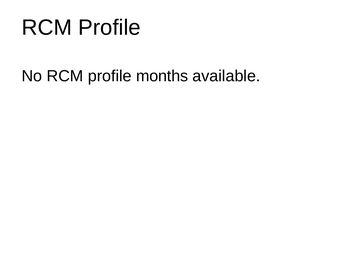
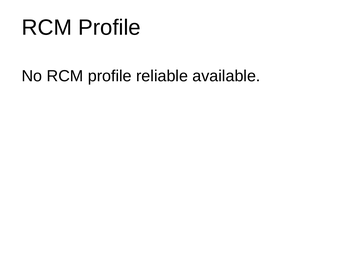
months: months -> reliable (162, 76)
